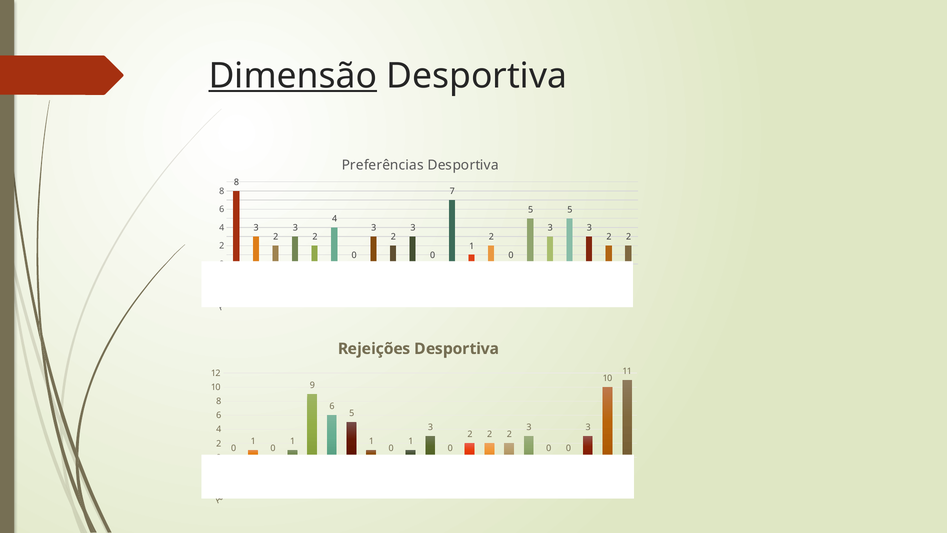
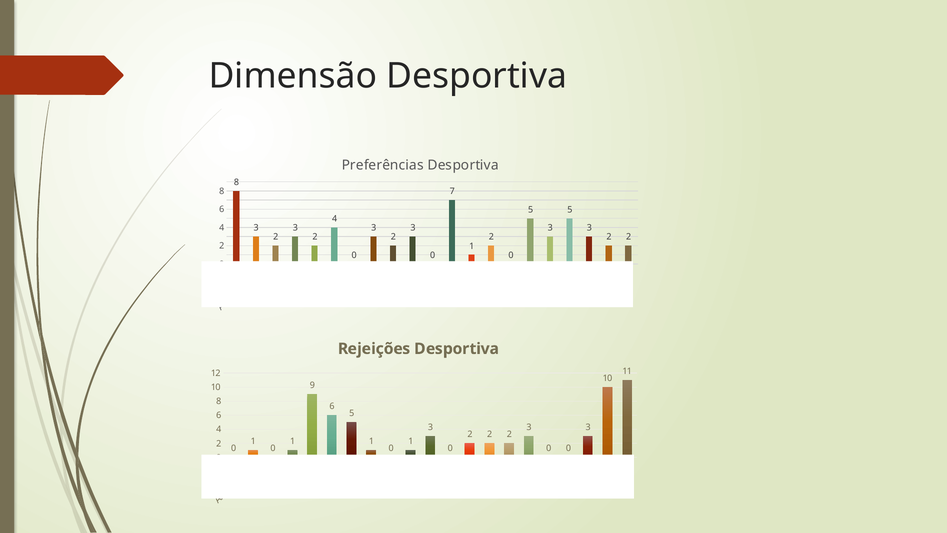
Dimensão underline: present -> none (293, 76)
